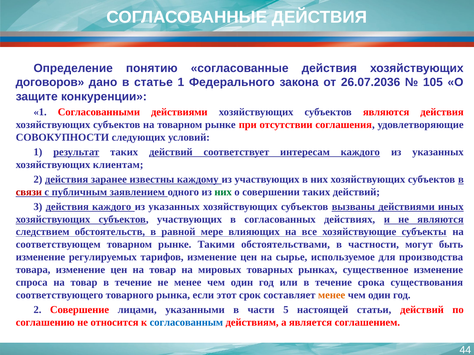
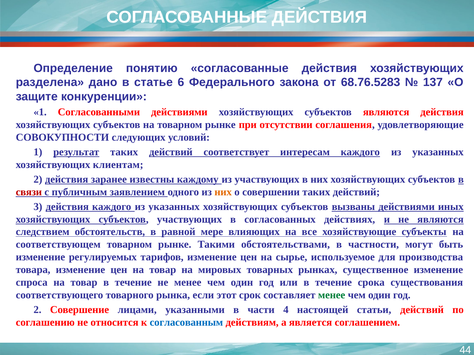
договоров: договоров -> разделена (50, 82)
статье 1: 1 -> 6 (181, 82)
26.07.2036: 26.07.2036 -> 68.76.5283 (371, 82)
105: 105 -> 137 (433, 82)
них colour: green -> orange (223, 192)
менее colour: orange -> green (332, 295)
5: 5 -> 4 (286, 310)
